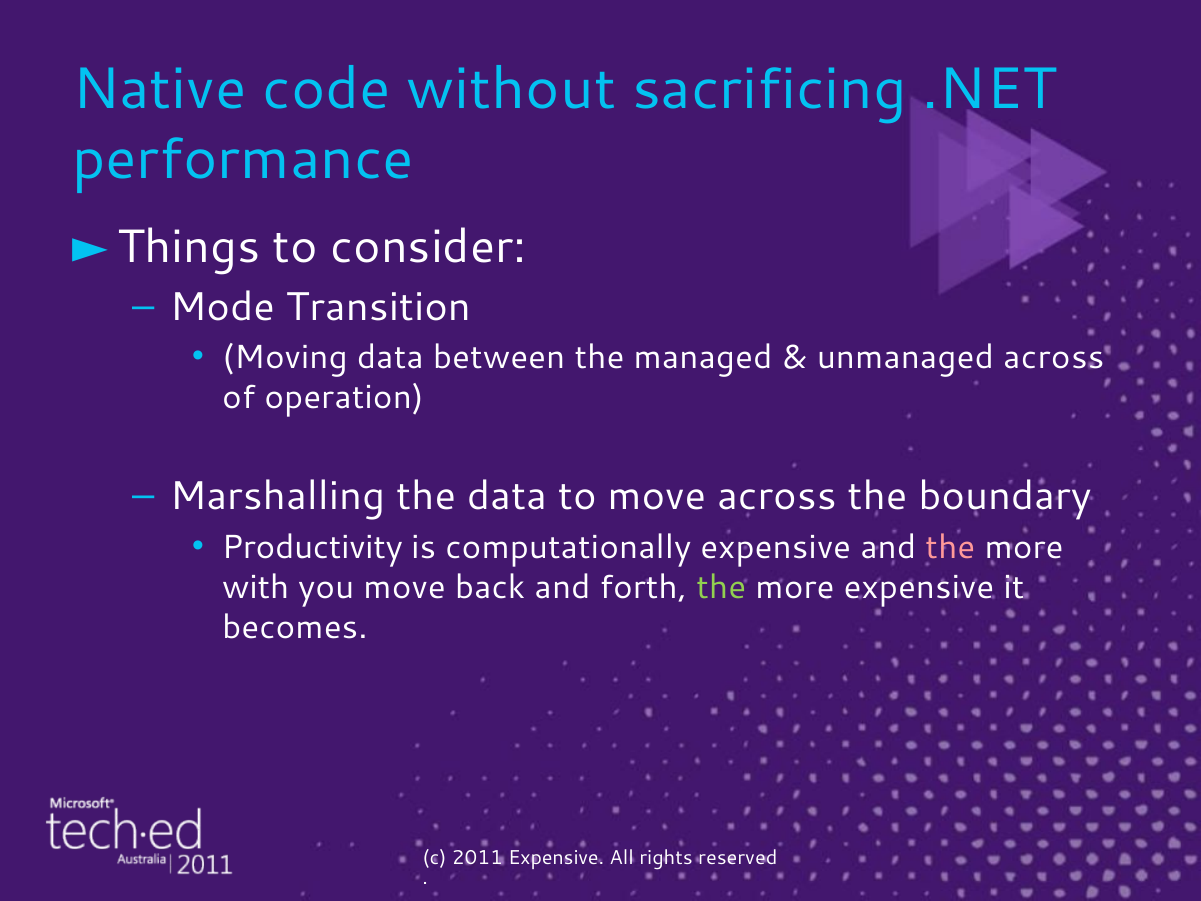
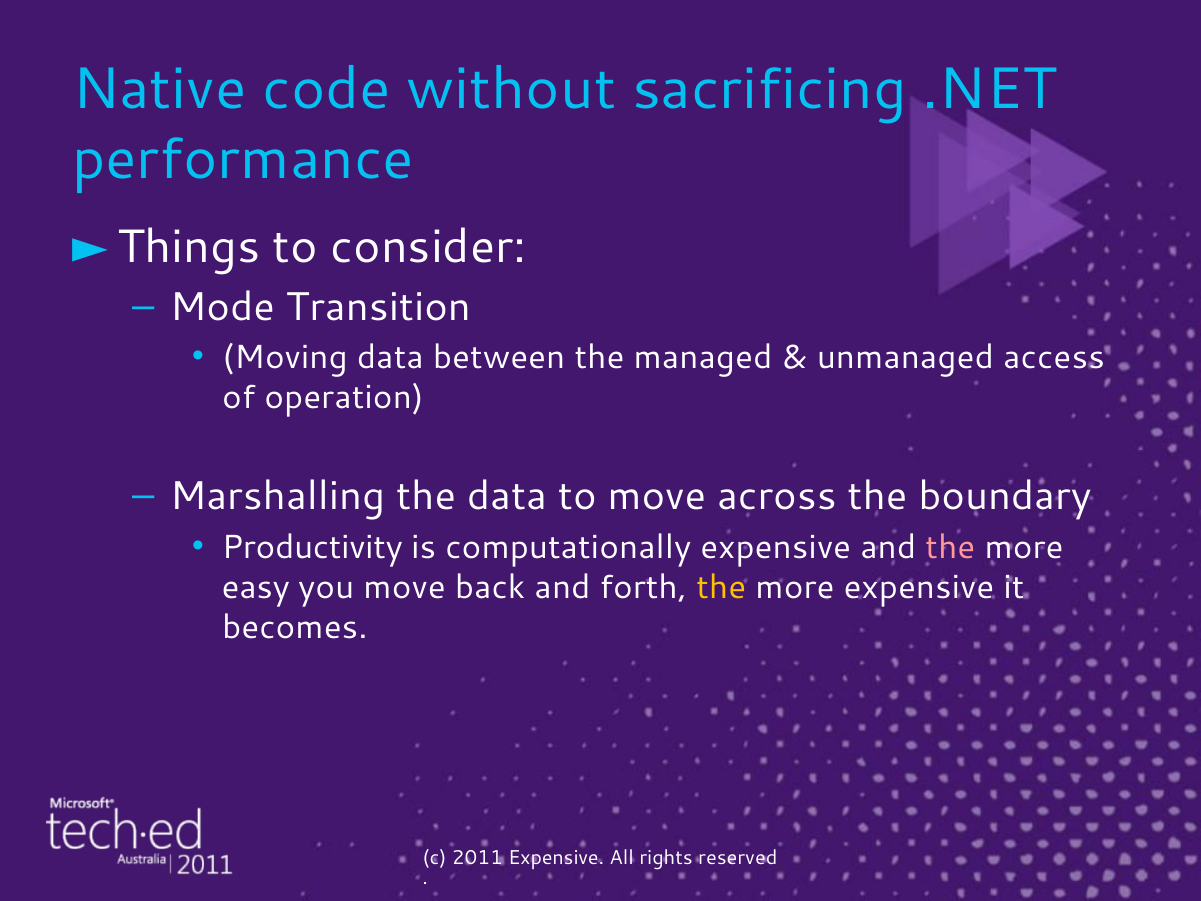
unmanaged across: across -> access (1054, 357)
with: with -> easy (256, 587)
the colour: light green -> yellow (721, 587)
